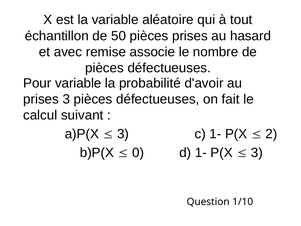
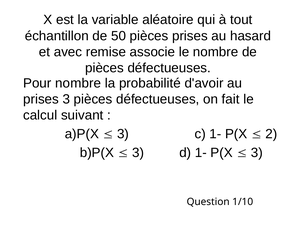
Pour variable: variable -> nombre (78, 83)
0: 0 -> 3 (138, 153)
